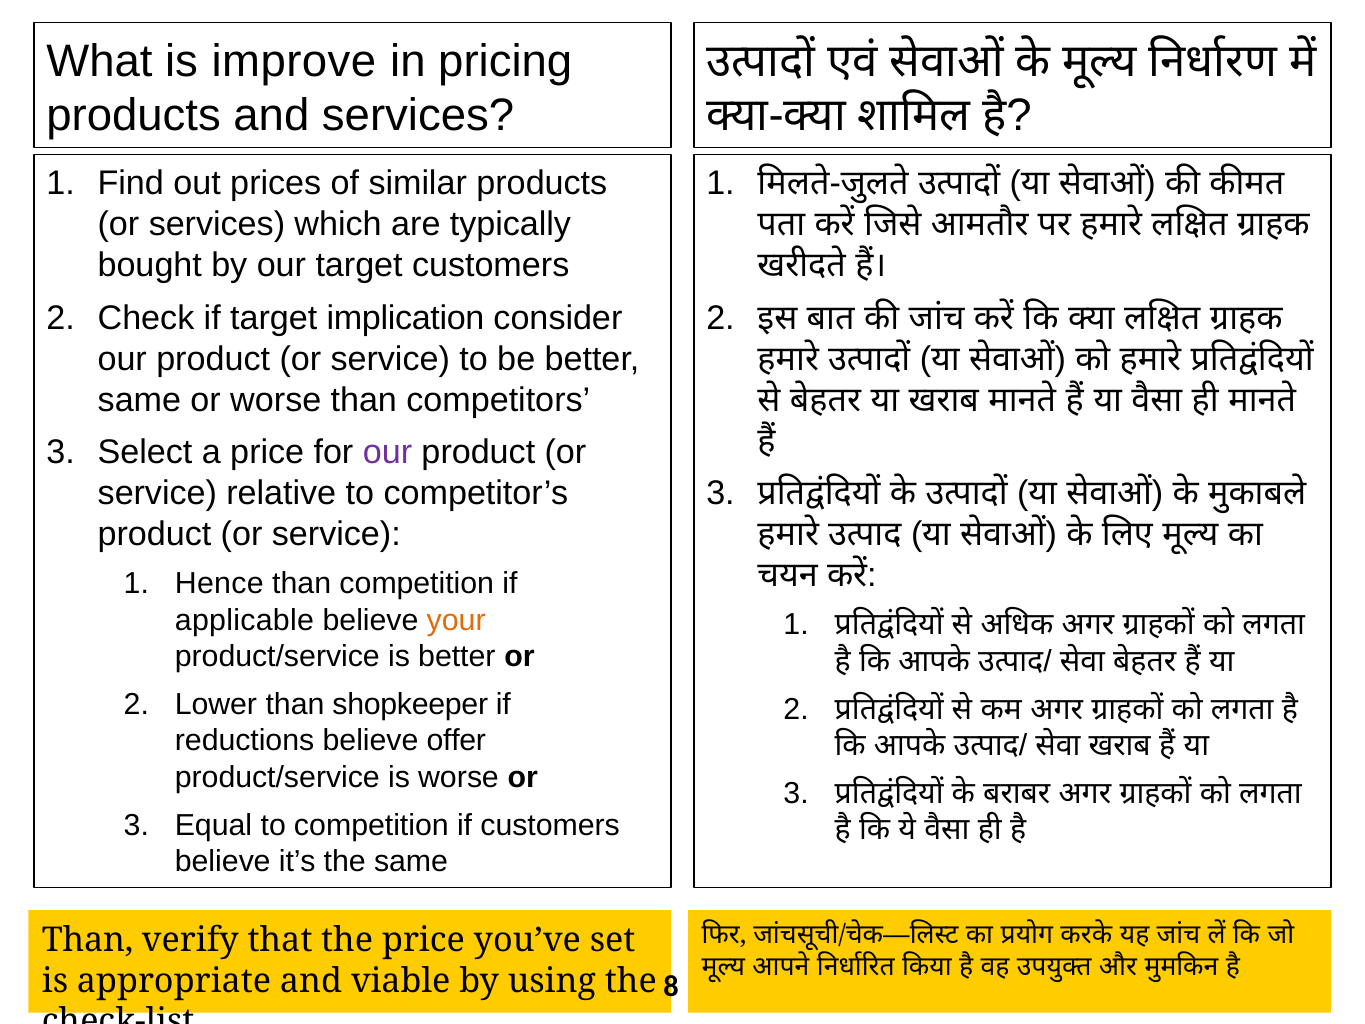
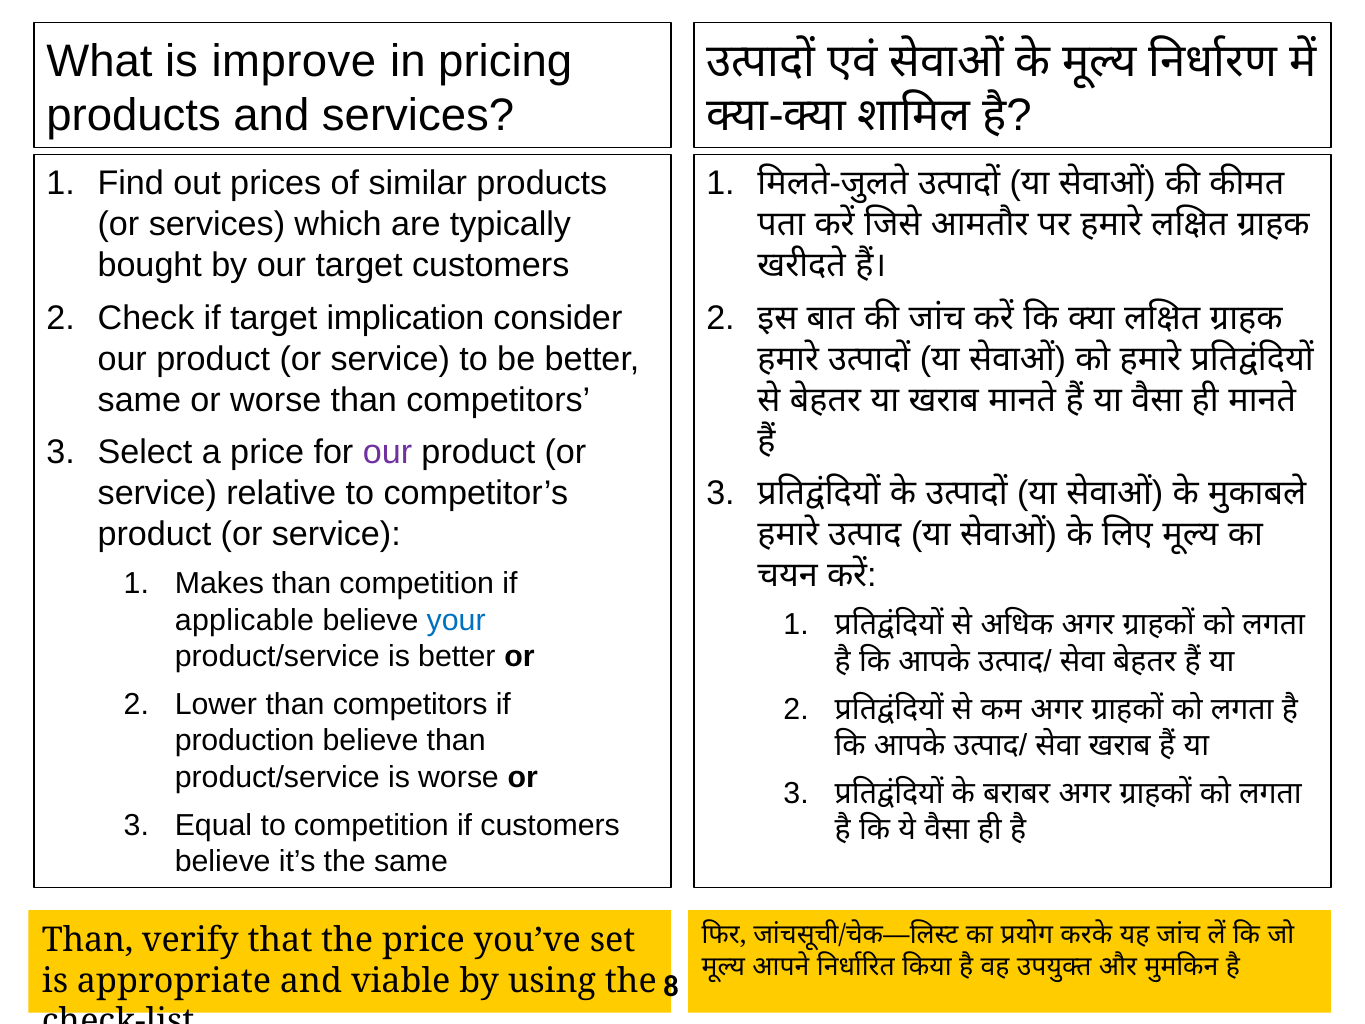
Hence: Hence -> Makes (219, 584)
your colour: orange -> blue (456, 620)
Lower than shopkeeper: shopkeeper -> competitors (410, 704)
reductions: reductions -> production (245, 741)
believe offer: offer -> than (456, 741)
